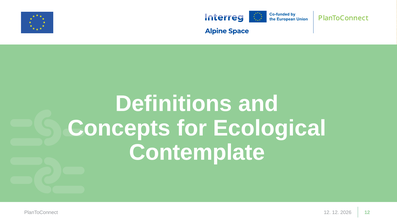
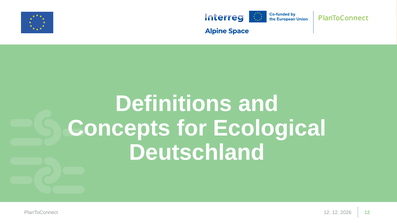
Contemplate: Contemplate -> Deutschland (197, 153)
